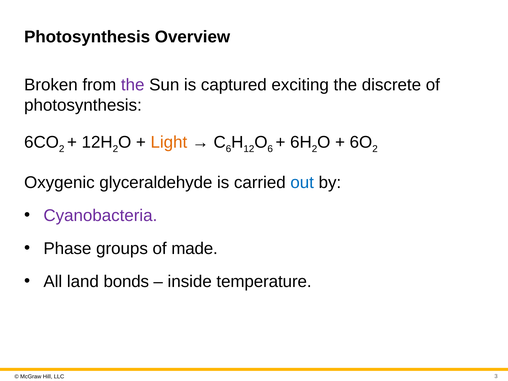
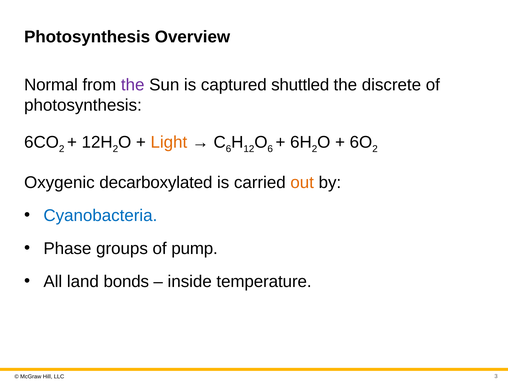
Broken: Broken -> Normal (51, 85)
exciting: exciting -> shuttled (300, 85)
glyceraldehyde: glyceraldehyde -> decarboxylated (156, 182)
out colour: blue -> orange (302, 182)
Cyanobacteria colour: purple -> blue (100, 215)
made: made -> pump (195, 248)
